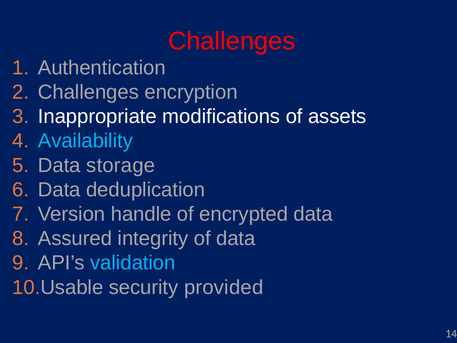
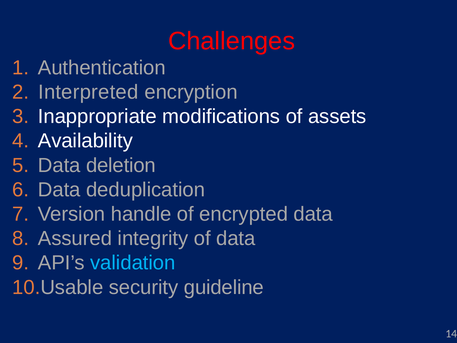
Challenges: Challenges -> Interpreted (88, 92)
Availability colour: light blue -> white (85, 141)
storage: storage -> deletion (121, 165)
provided: provided -> guideline (224, 287)
